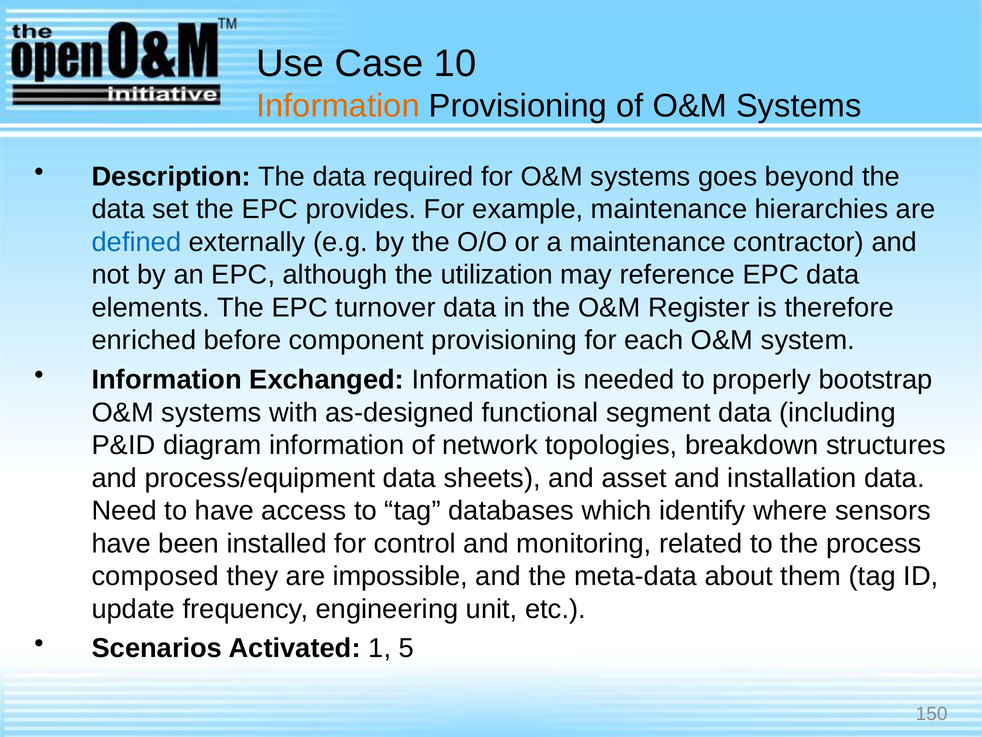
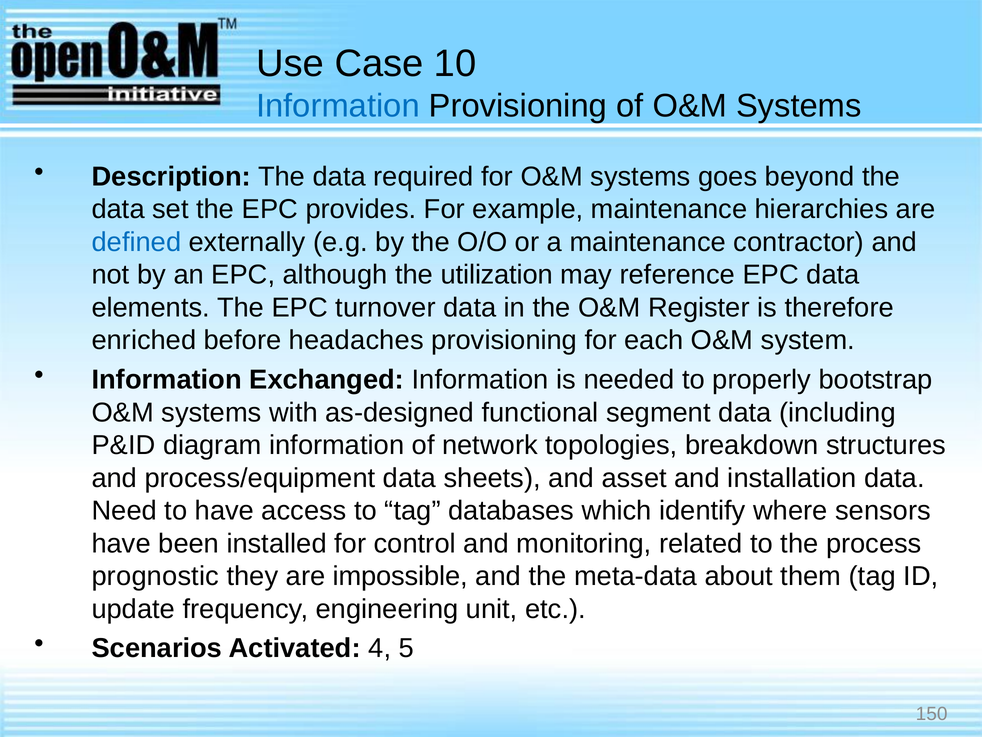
Information colour: orange -> blue (338, 106)
component: component -> headaches (356, 340)
composed: composed -> prognostic (155, 576)
1: 1 -> 4 (380, 648)
